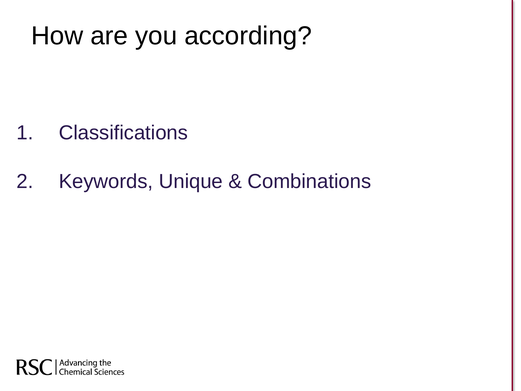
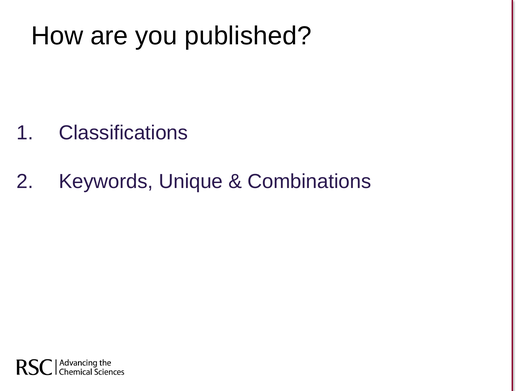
according: according -> published (248, 36)
